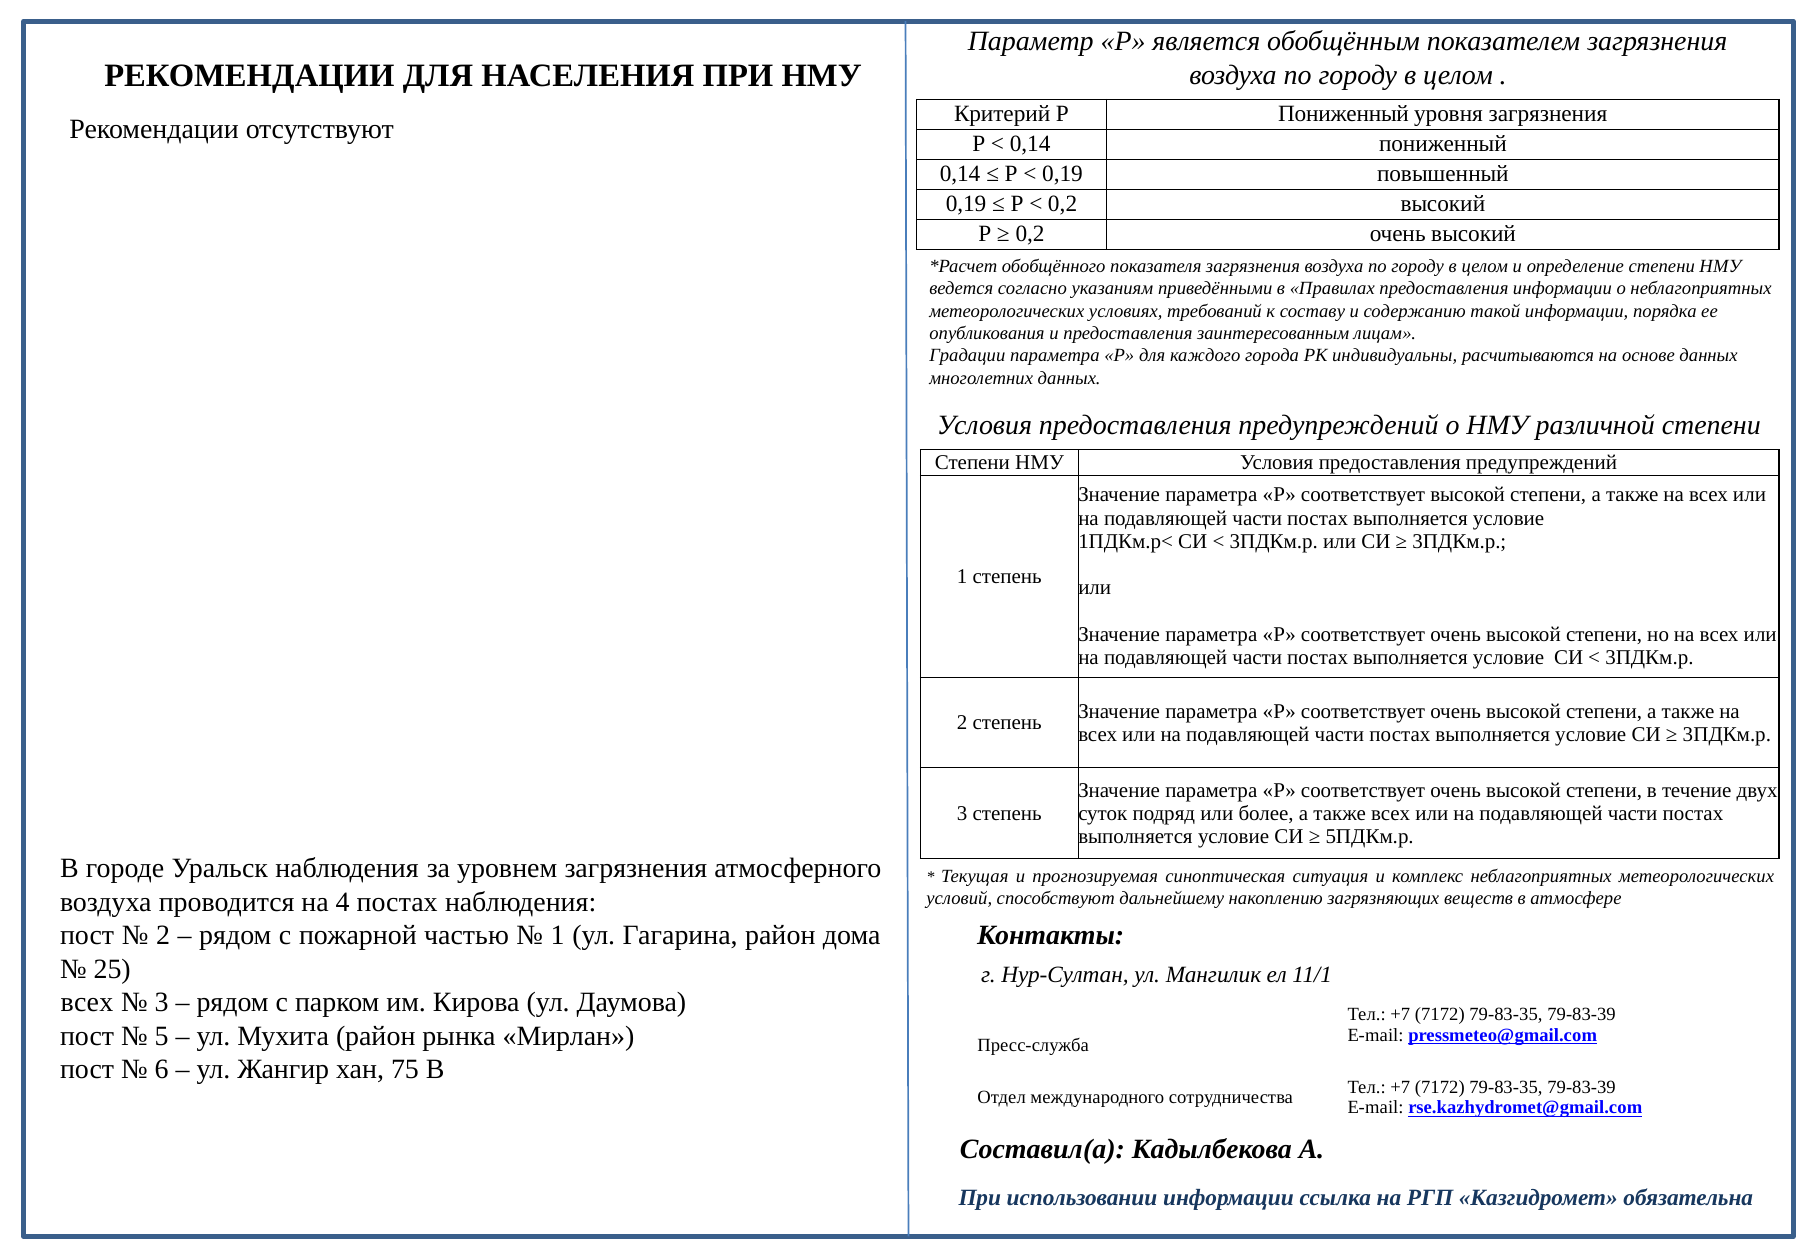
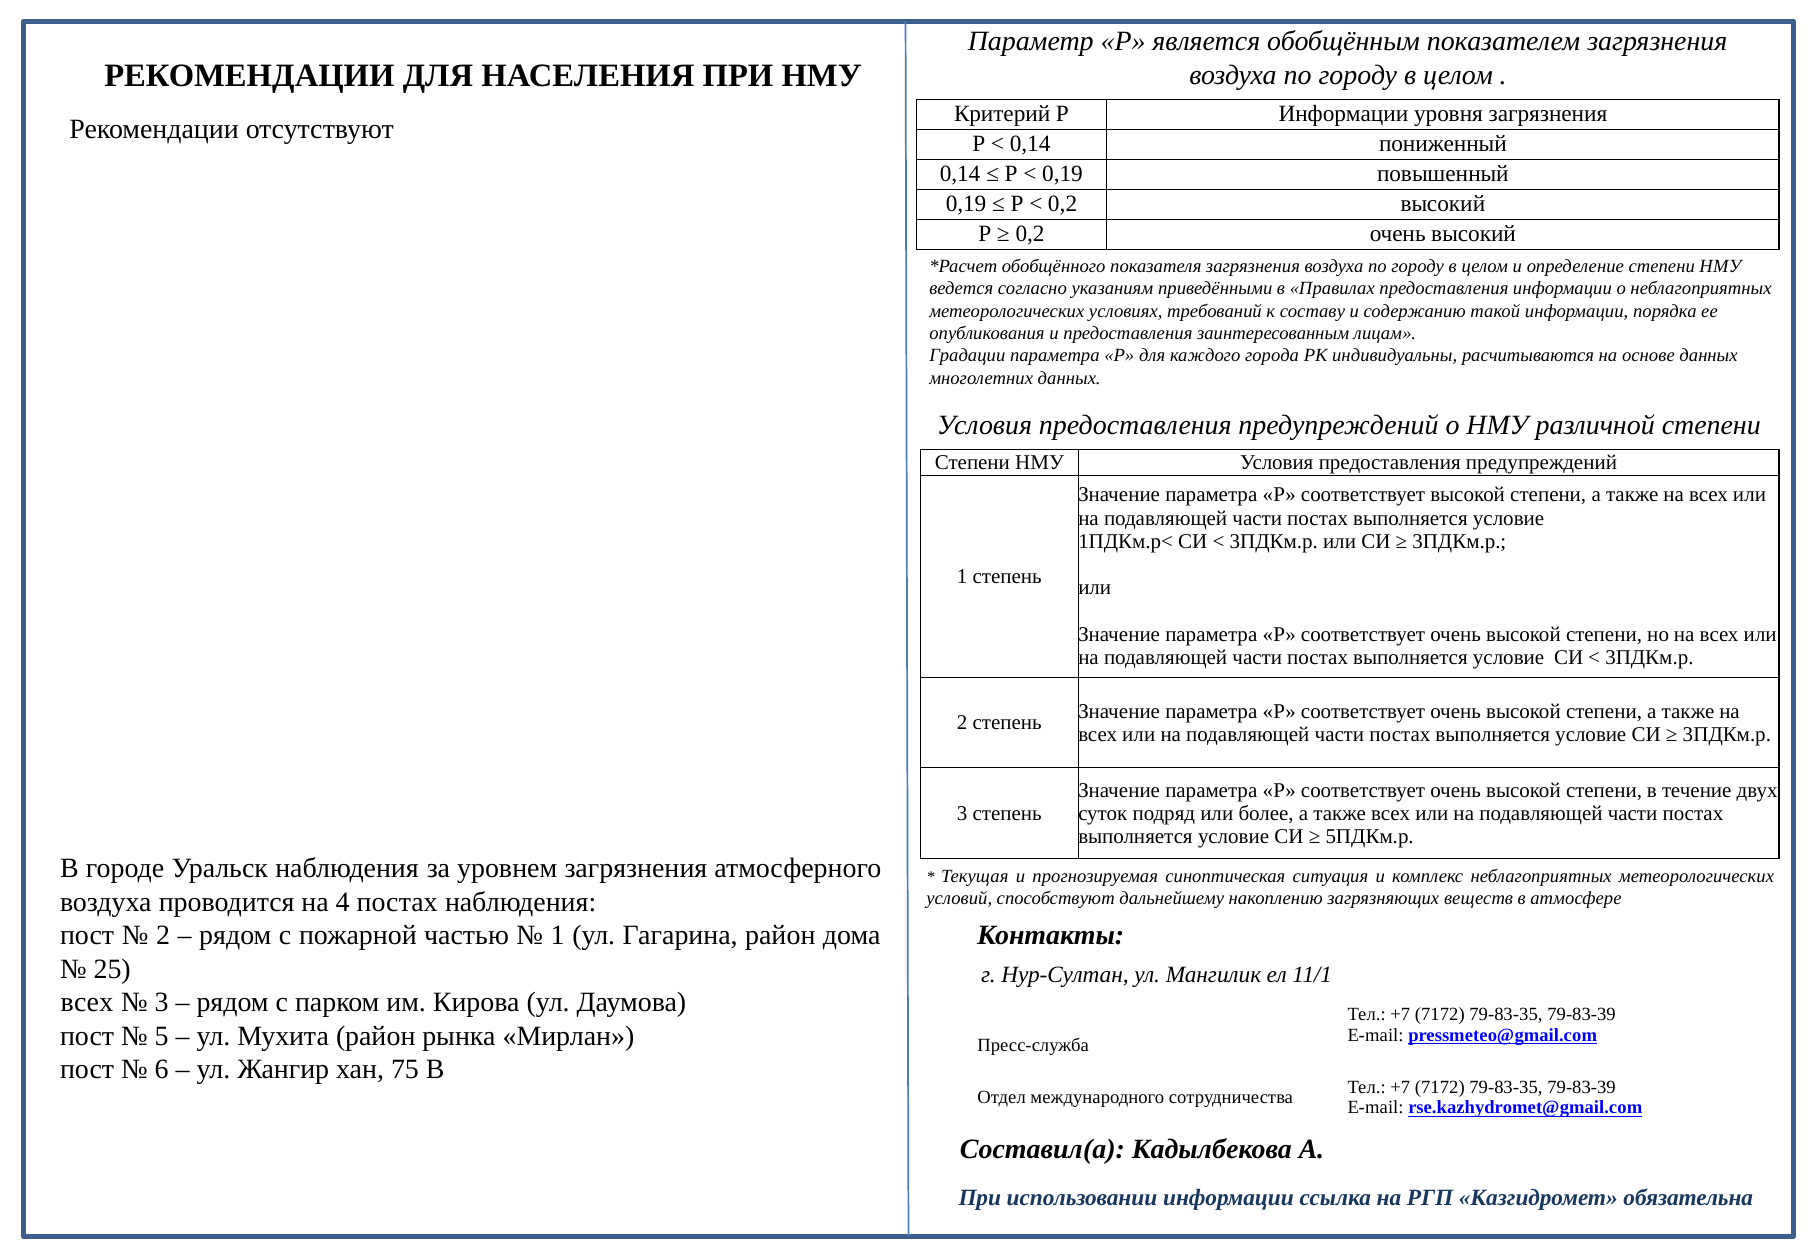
Р Пониженный: Пониженный -> Информации (1343, 114)
